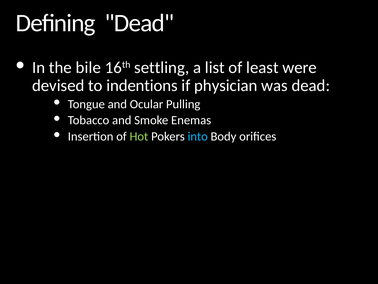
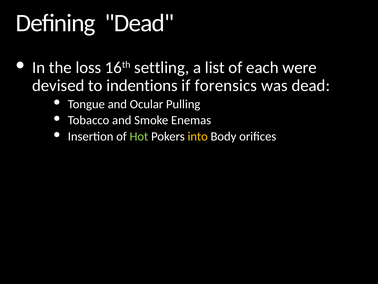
bile: bile -> loss (88, 67)
least: least -> each (262, 67)
physician: physician -> forensics (226, 85)
into colour: light blue -> yellow (198, 136)
